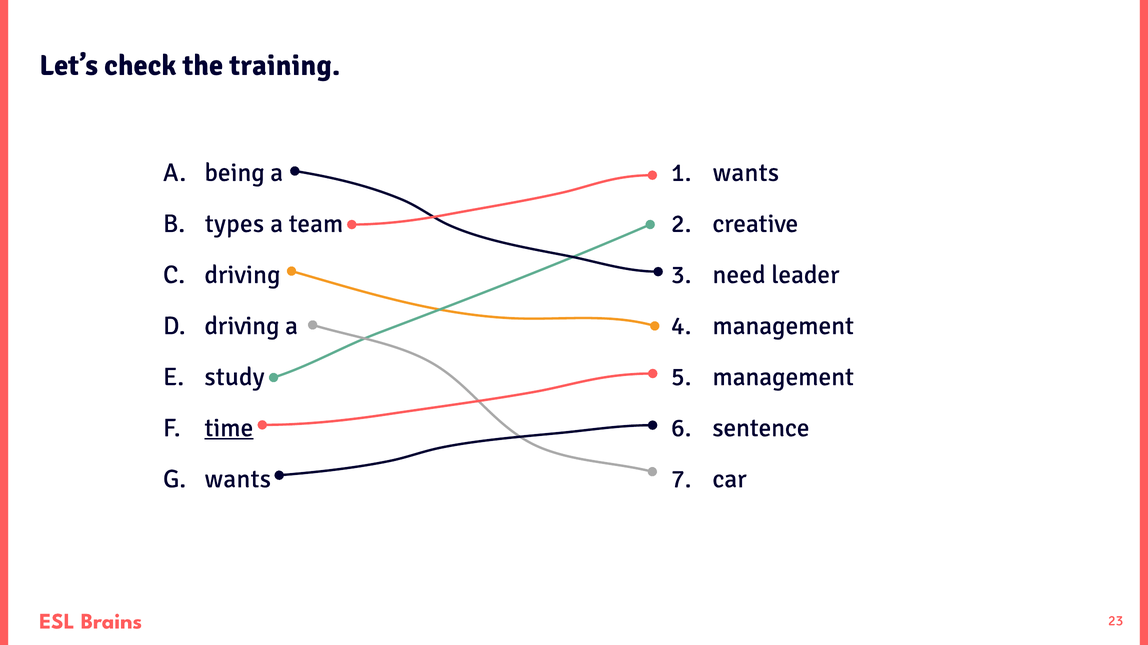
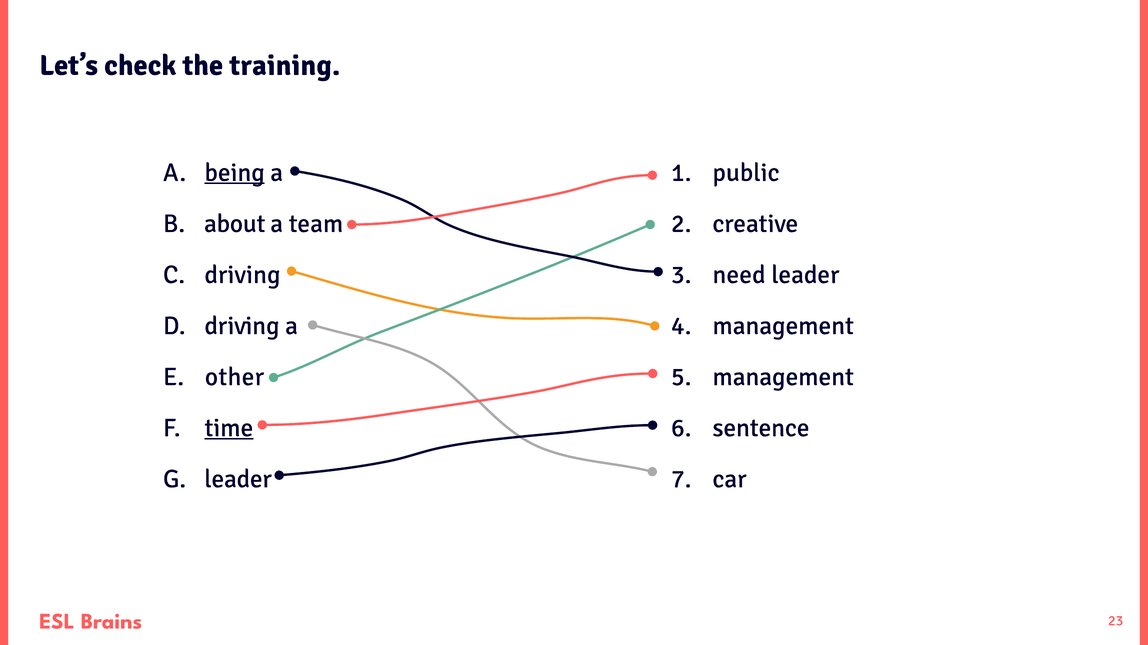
being underline: none -> present (235, 173)
wants: wants -> public (746, 173)
types: types -> about (235, 224)
study: study -> other (234, 377)
wants: wants -> leader (238, 479)
